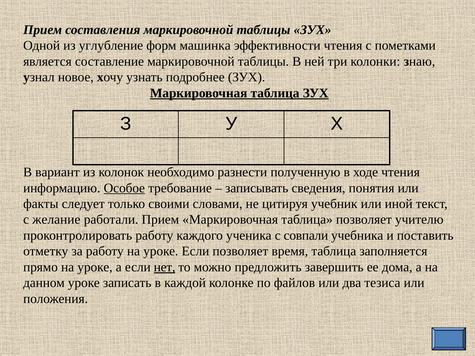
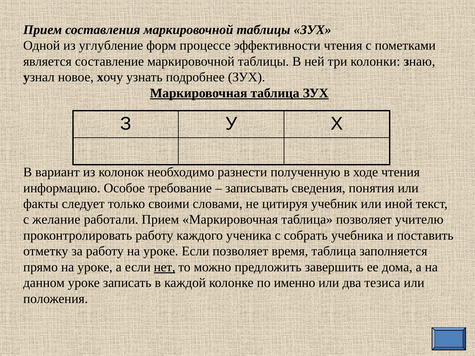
машинка: машинка -> процессе (205, 46)
Особое underline: present -> none (124, 188)
совпали: совпали -> собрать (306, 236)
файлов: файлов -> именно (295, 283)
